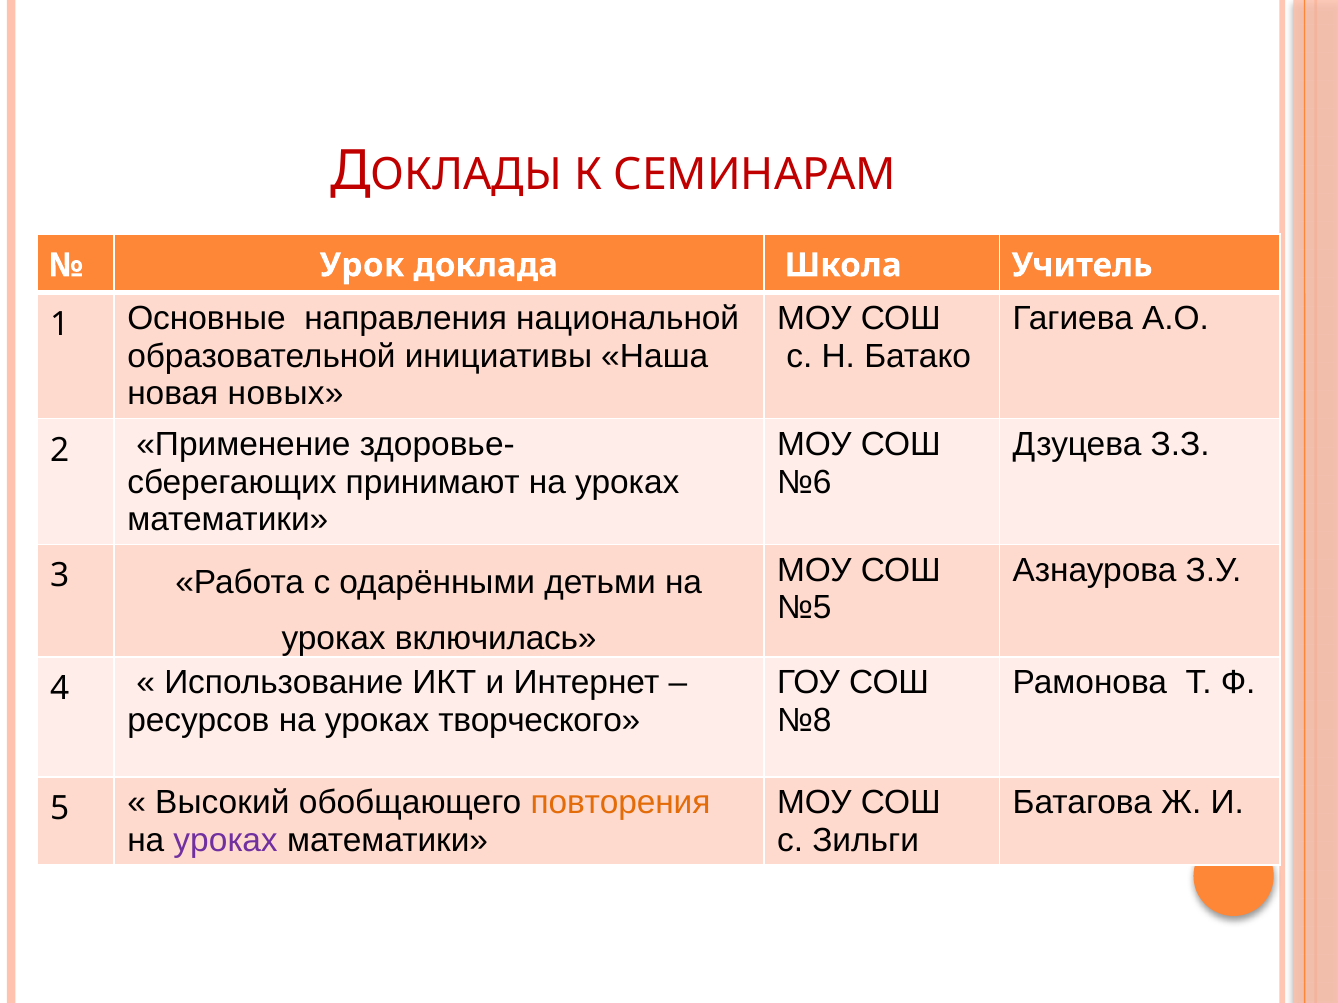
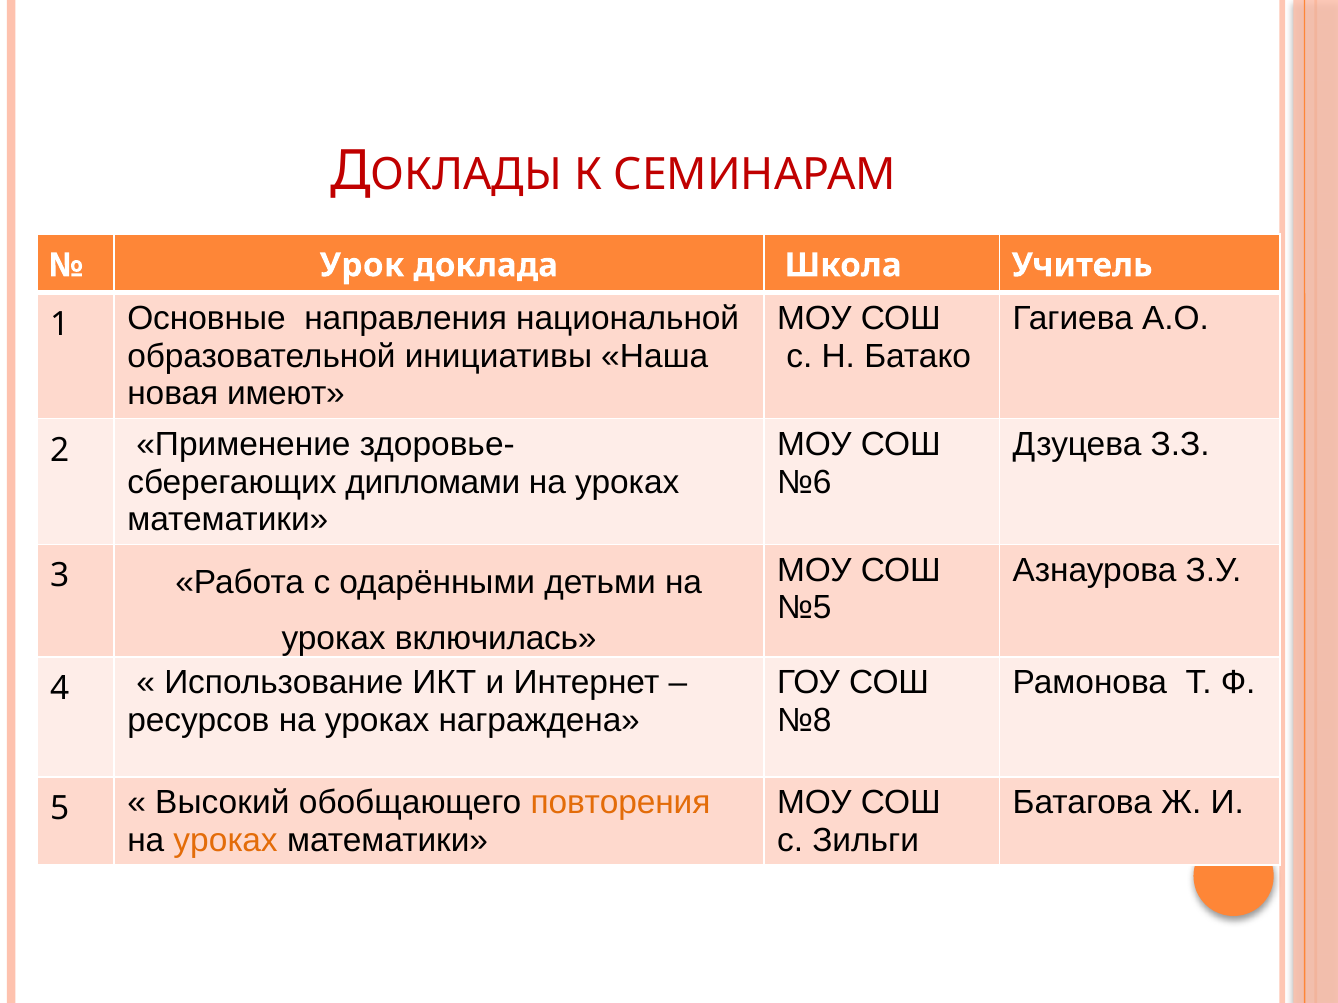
новых: новых -> имеют (286, 394)
принимают: принимают -> дипломами (433, 482)
творческого: творческого -> награждена (539, 720)
уроках colour: purple -> orange (226, 841)
